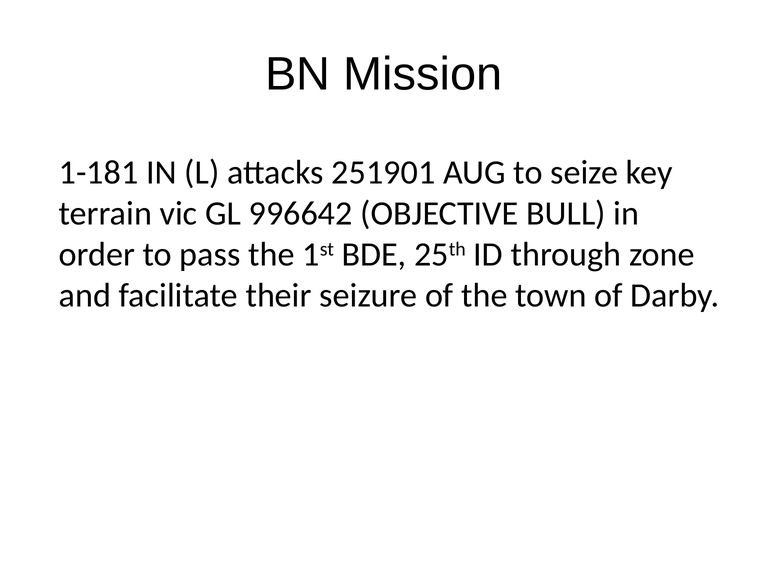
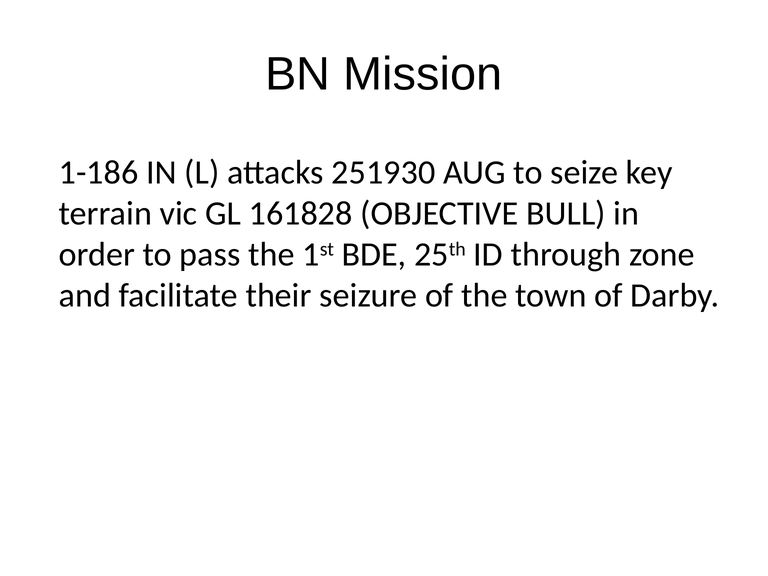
1-181: 1-181 -> 1-186 (99, 173)
251901: 251901 -> 251930 (383, 173)
996642: 996642 -> 161828 (301, 214)
